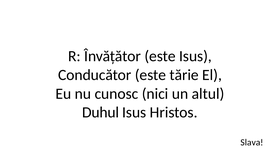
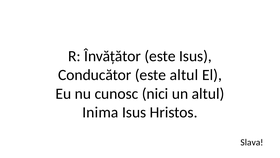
este tărie: tărie -> altul (184, 75)
Duhul: Duhul -> Inima (100, 112)
